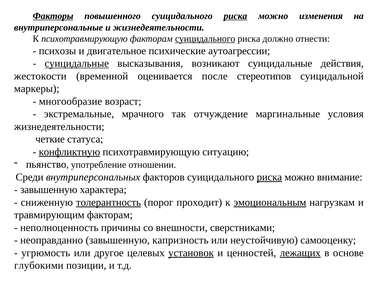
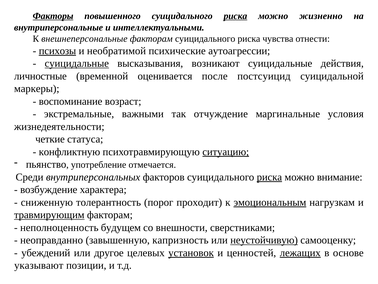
изменения: изменения -> жизненно (321, 16)
и жизнедеятельности: жизнедеятельности -> интеллектуальными (159, 27)
К психотравмирующую: психотравмирующую -> внешнеперсональные (84, 39)
суицидального underline: present -> none (205, 39)
должно: должно -> чувства (278, 39)
психозы underline: none -> present (57, 51)
двигательное: двигательное -> необратимой (116, 51)
жестокости: жестокости -> личностные (40, 76)
стереотипов: стереотипов -> постсуицид (264, 76)
многообразие: многообразие -> воспоминание (71, 101)
мрачного: мрачного -> важными (143, 114)
конфликтную underline: present -> none (69, 152)
ситуацию underline: none -> present (226, 152)
отношении: отношении -> отмечается (152, 165)
завышенную: завышенную -> возбуждение (49, 189)
толерантность underline: present -> none (109, 202)
травмирующим underline: none -> present (49, 215)
причины: причины -> будущем (121, 227)
неустойчивую underline: none -> present (264, 240)
угрюмость: угрюмость -> убеждений (46, 252)
глубокими: глубокими -> указывают (39, 265)
